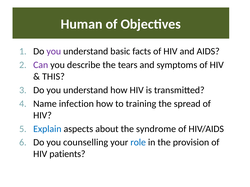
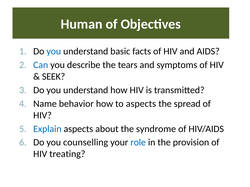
you colour: purple -> blue (54, 51)
Can colour: purple -> blue (41, 65)
THIS: THIS -> SEEK (54, 77)
infection: infection -> behavior (76, 104)
to training: training -> aspects (141, 104)
patients: patients -> treating (67, 154)
